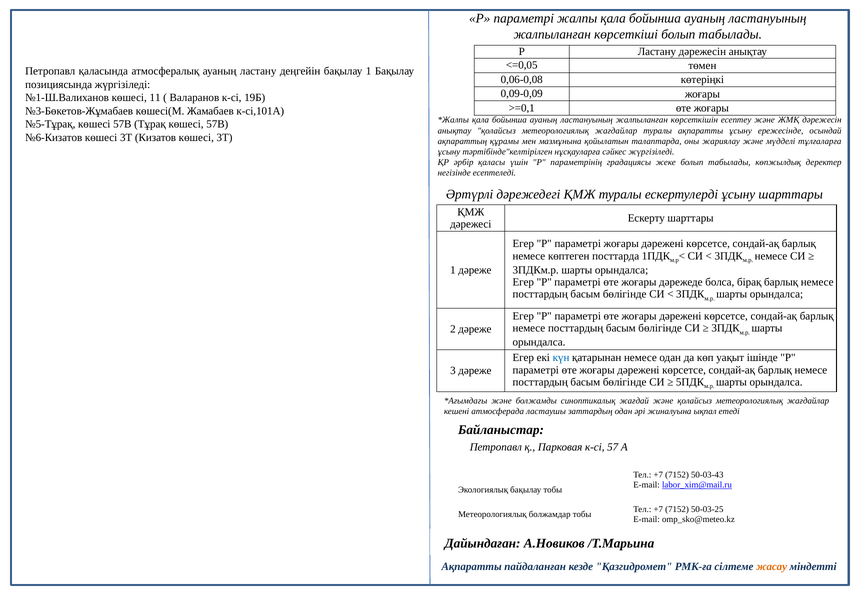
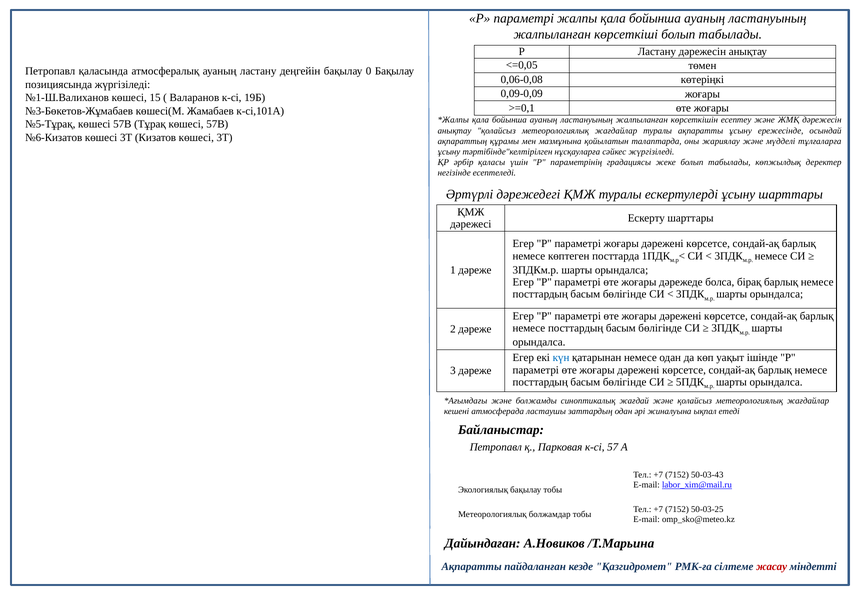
бақылау 1: 1 -> 0 (369, 71)
11: 11 -> 15 (155, 98)
жасау colour: orange -> red (772, 567)
